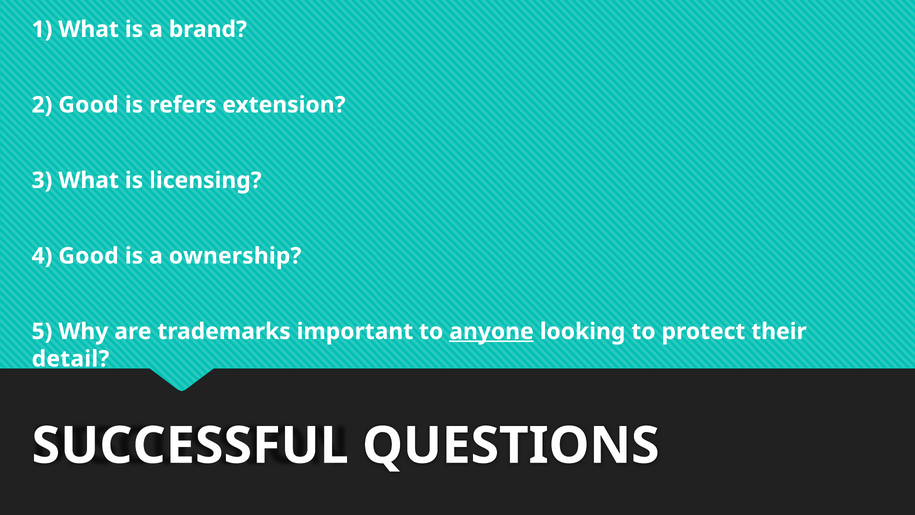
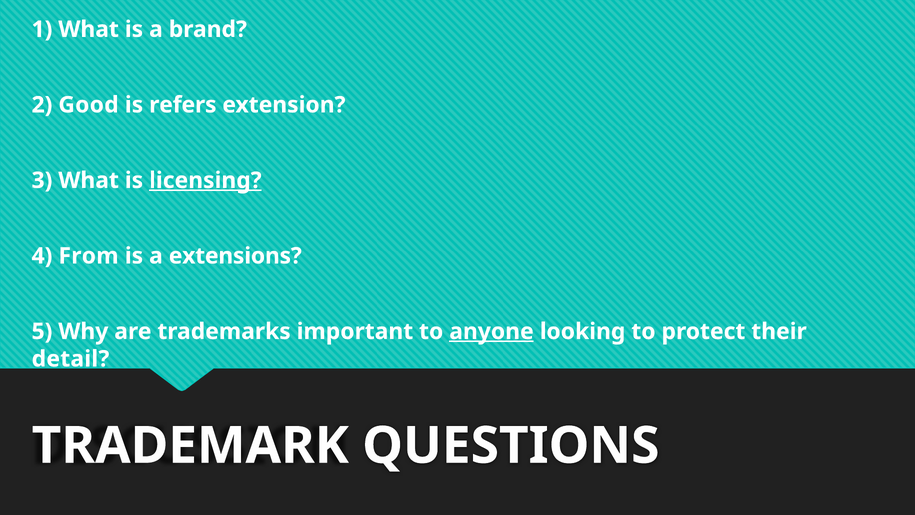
licensing underline: none -> present (205, 180)
4 Good: Good -> From (88, 256)
ownership: ownership -> extensions (235, 256)
SUCCESSFUL: SUCCESSFUL -> TRADEMARK (190, 446)
